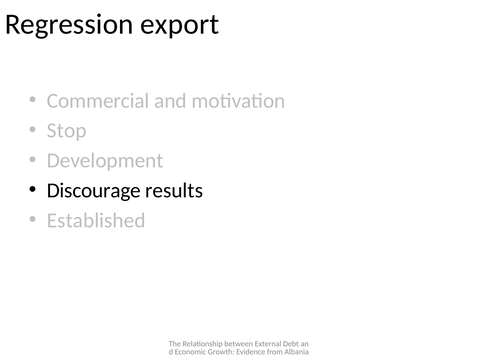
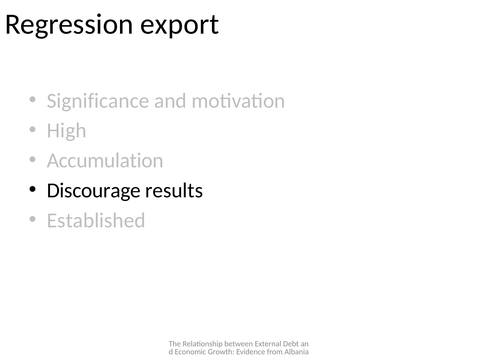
Commercial: Commercial -> Significance (98, 101)
Stop: Stop -> High (67, 131)
Development: Development -> Accumulation (105, 161)
